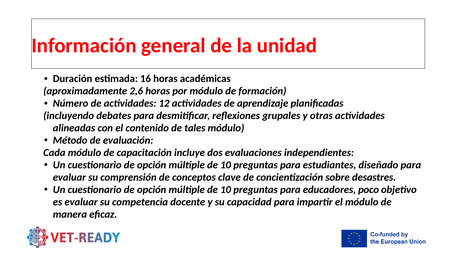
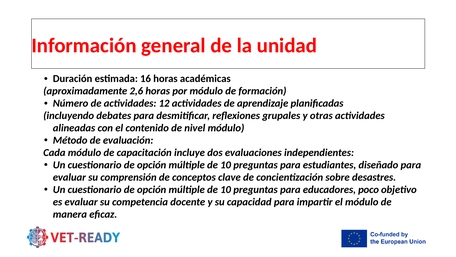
tales: tales -> nivel (195, 128)
